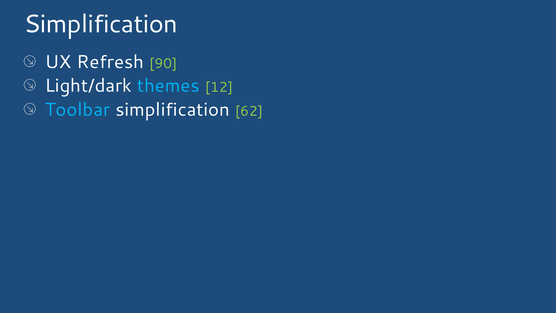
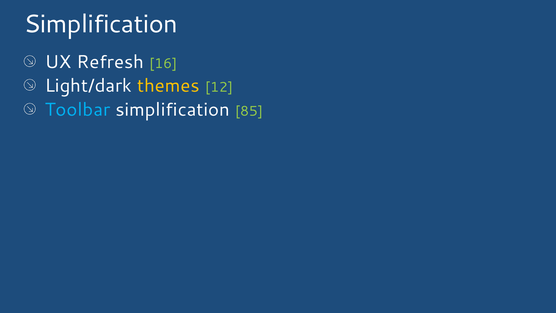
90: 90 -> 16 (163, 64)
themes colour: light blue -> yellow (168, 86)
62: 62 -> 85 (249, 111)
